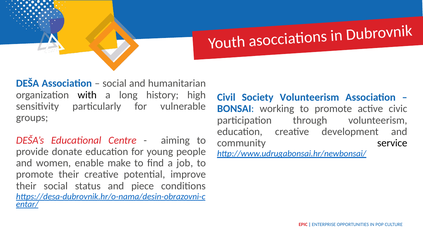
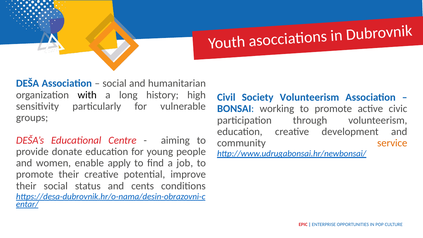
service colour: black -> orange (392, 143)
make: make -> apply (119, 163)
piece: piece -> cents (143, 186)
